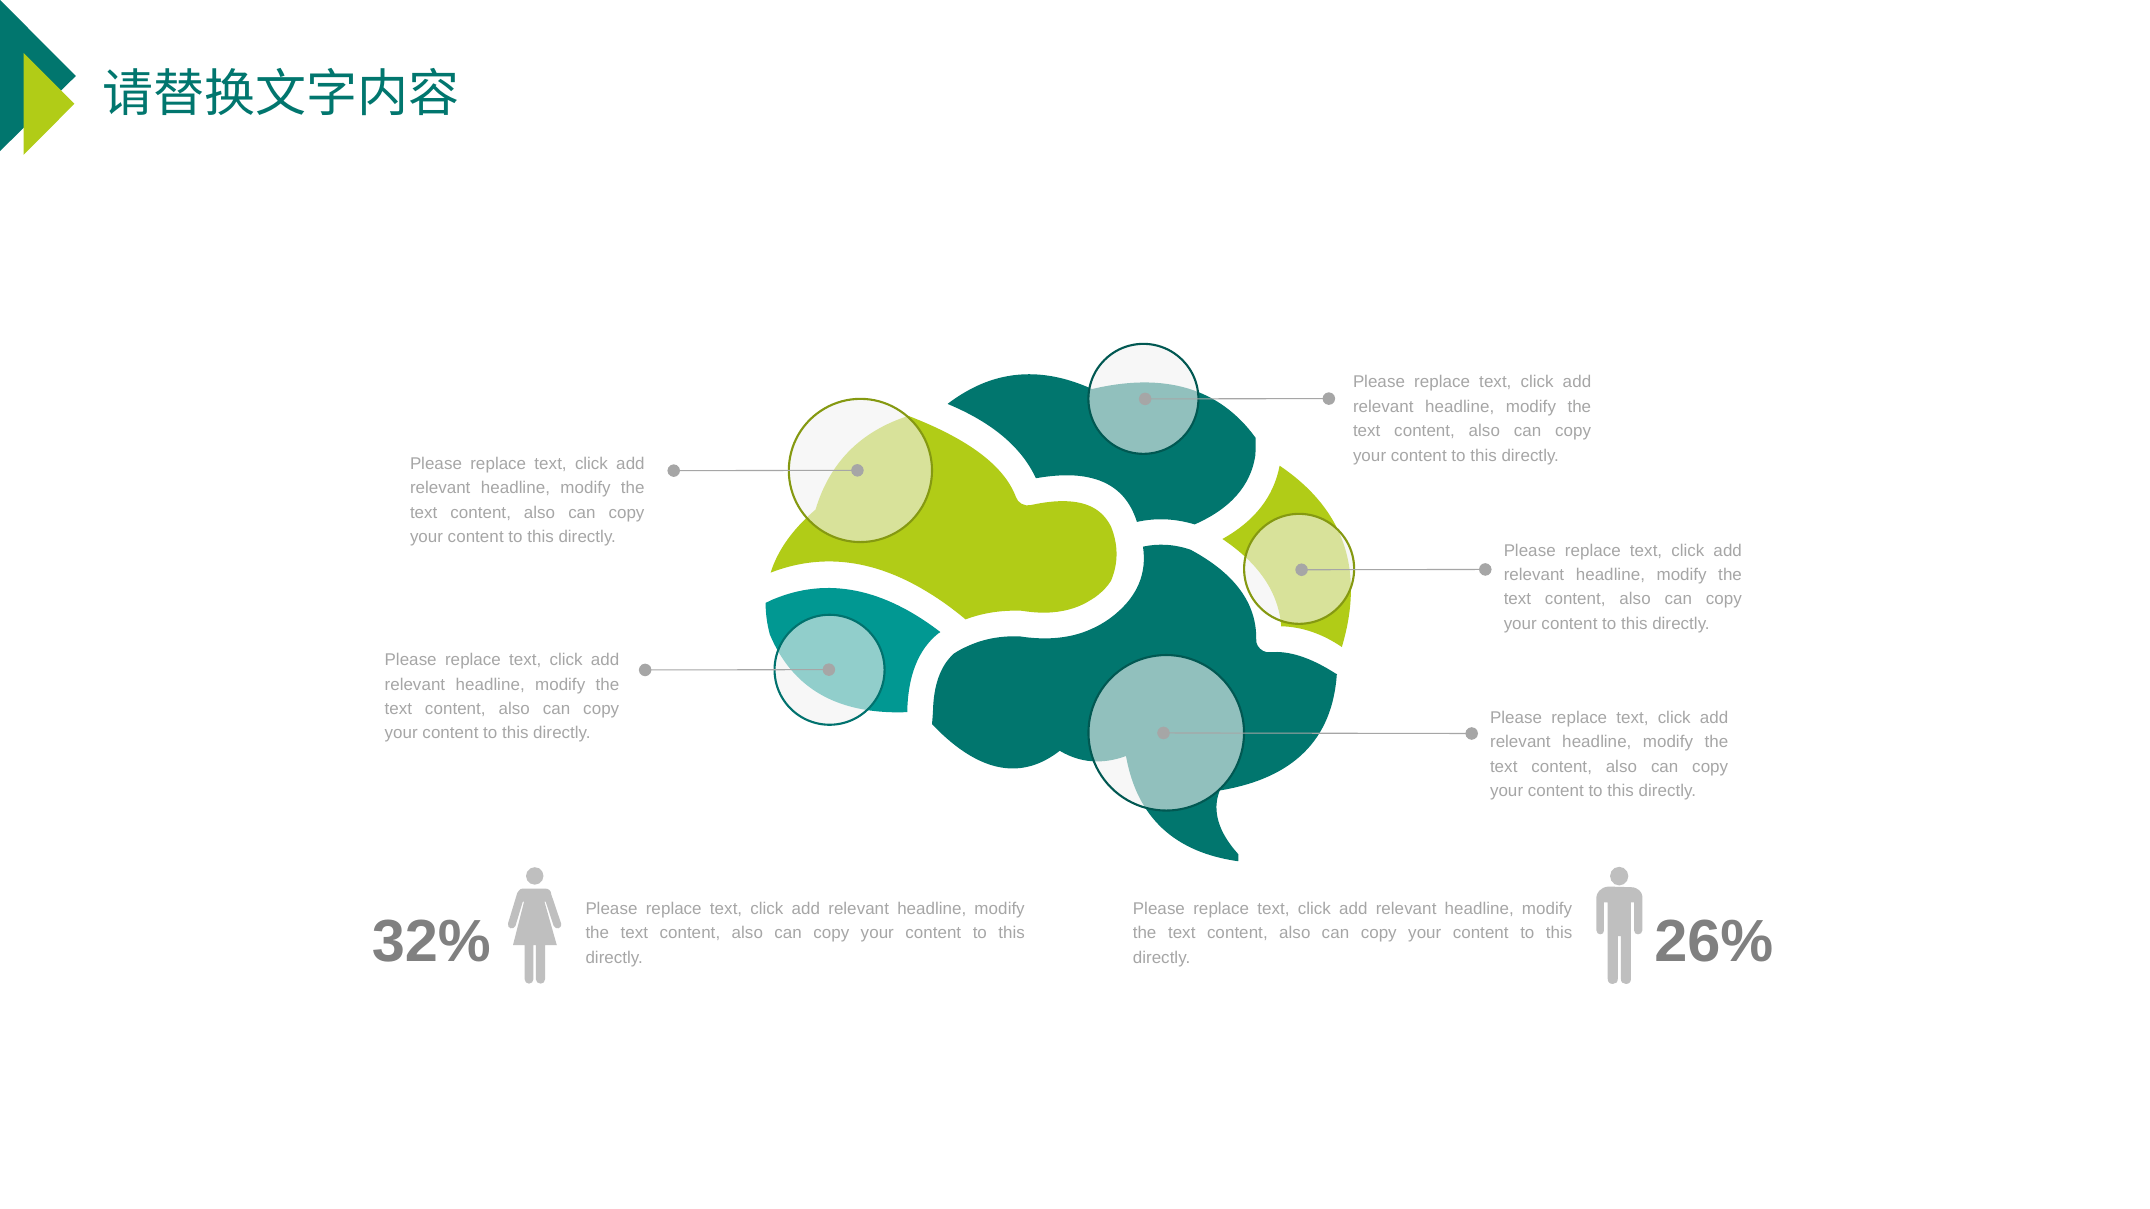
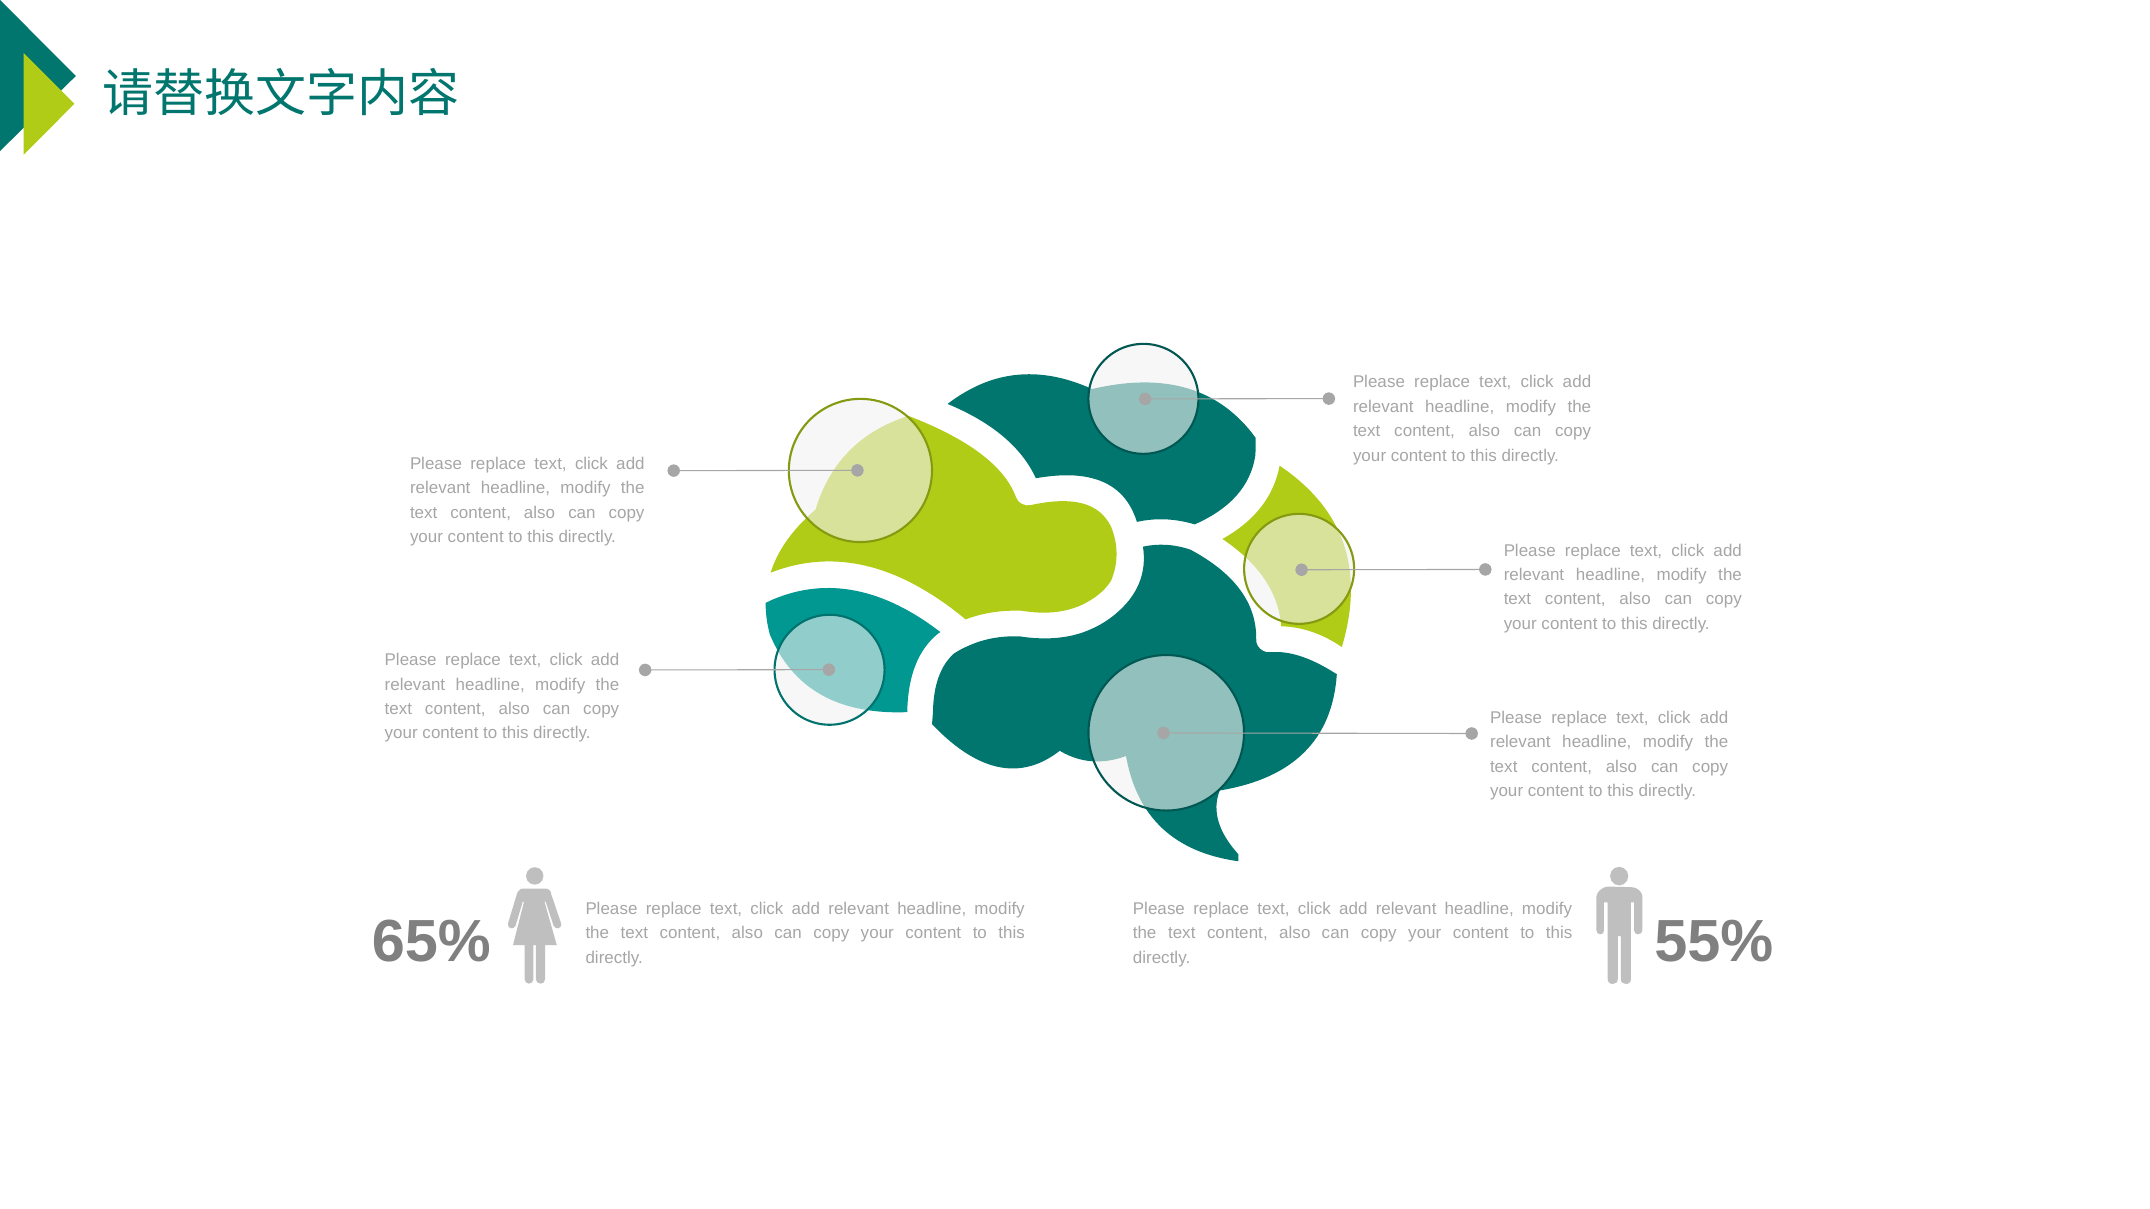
32%: 32% -> 65% (431, 942)
26%: 26% -> 55% (1714, 942)
